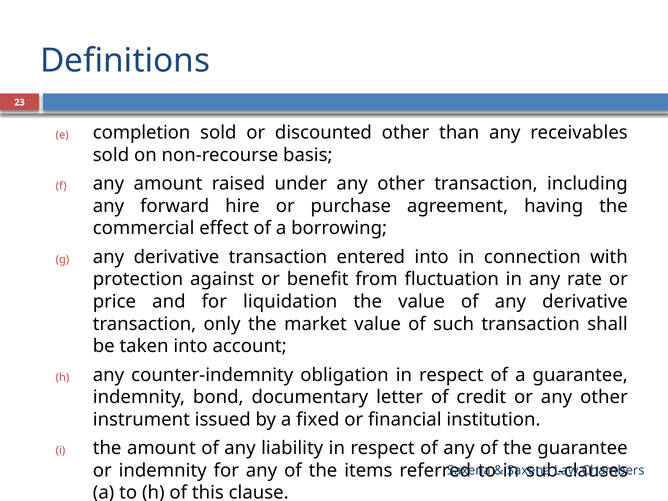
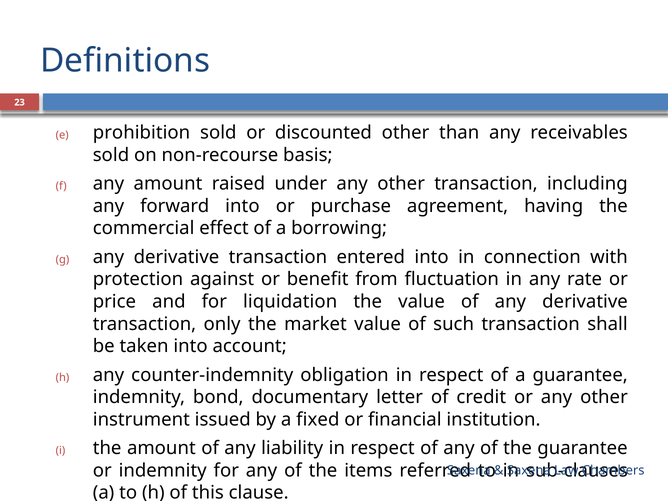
completion: completion -> prohibition (142, 133)
forward hire: hire -> into (242, 206)
